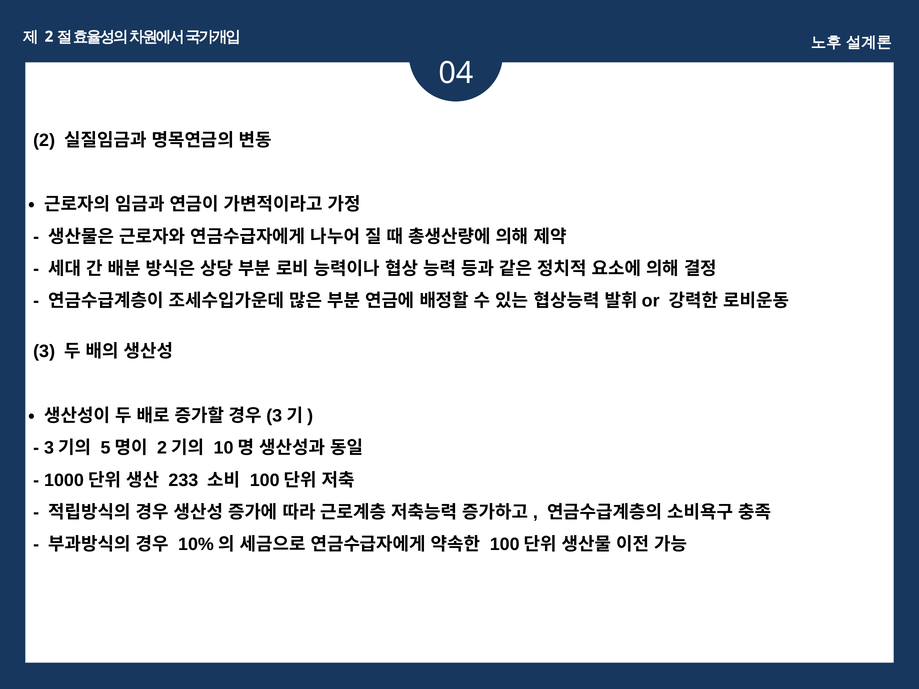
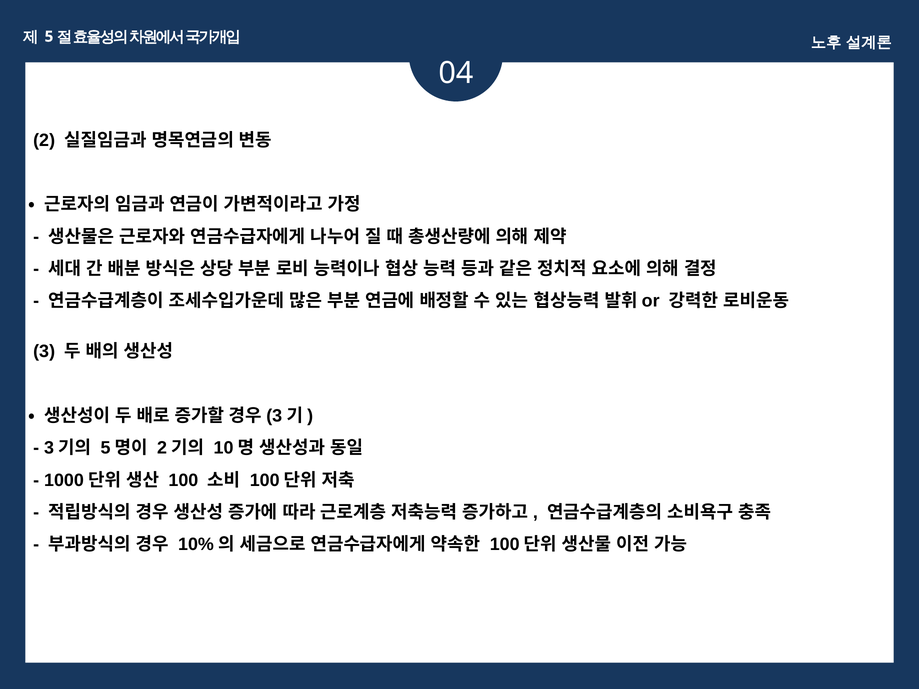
2: 2 -> 5 (49, 37)
233: 233 -> 100 (183, 480)
